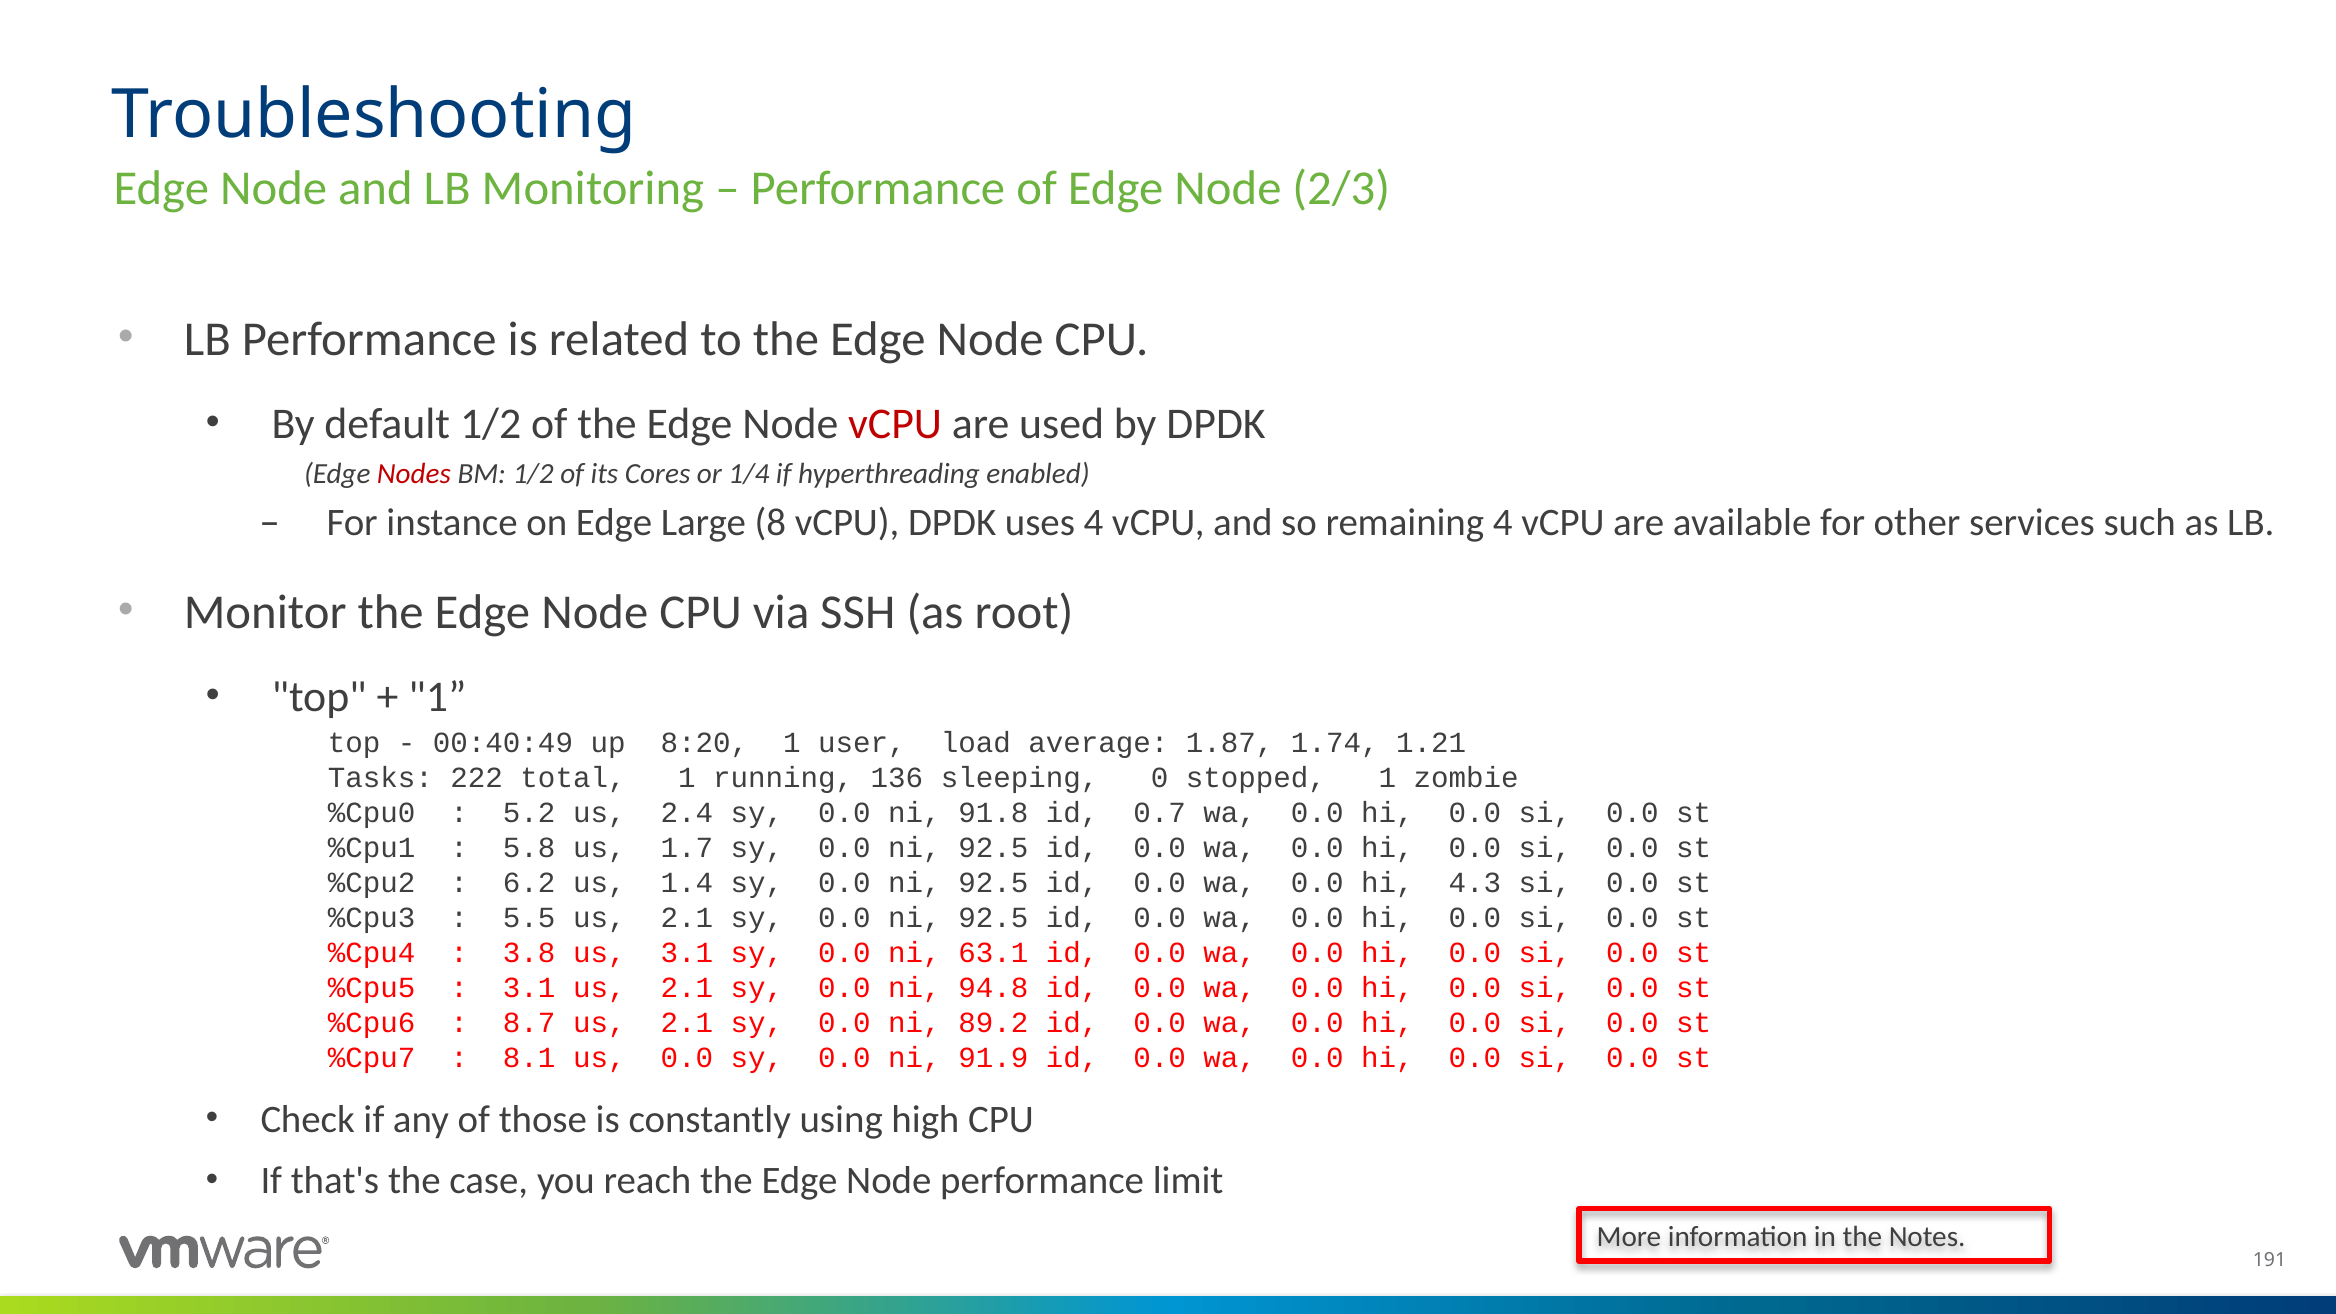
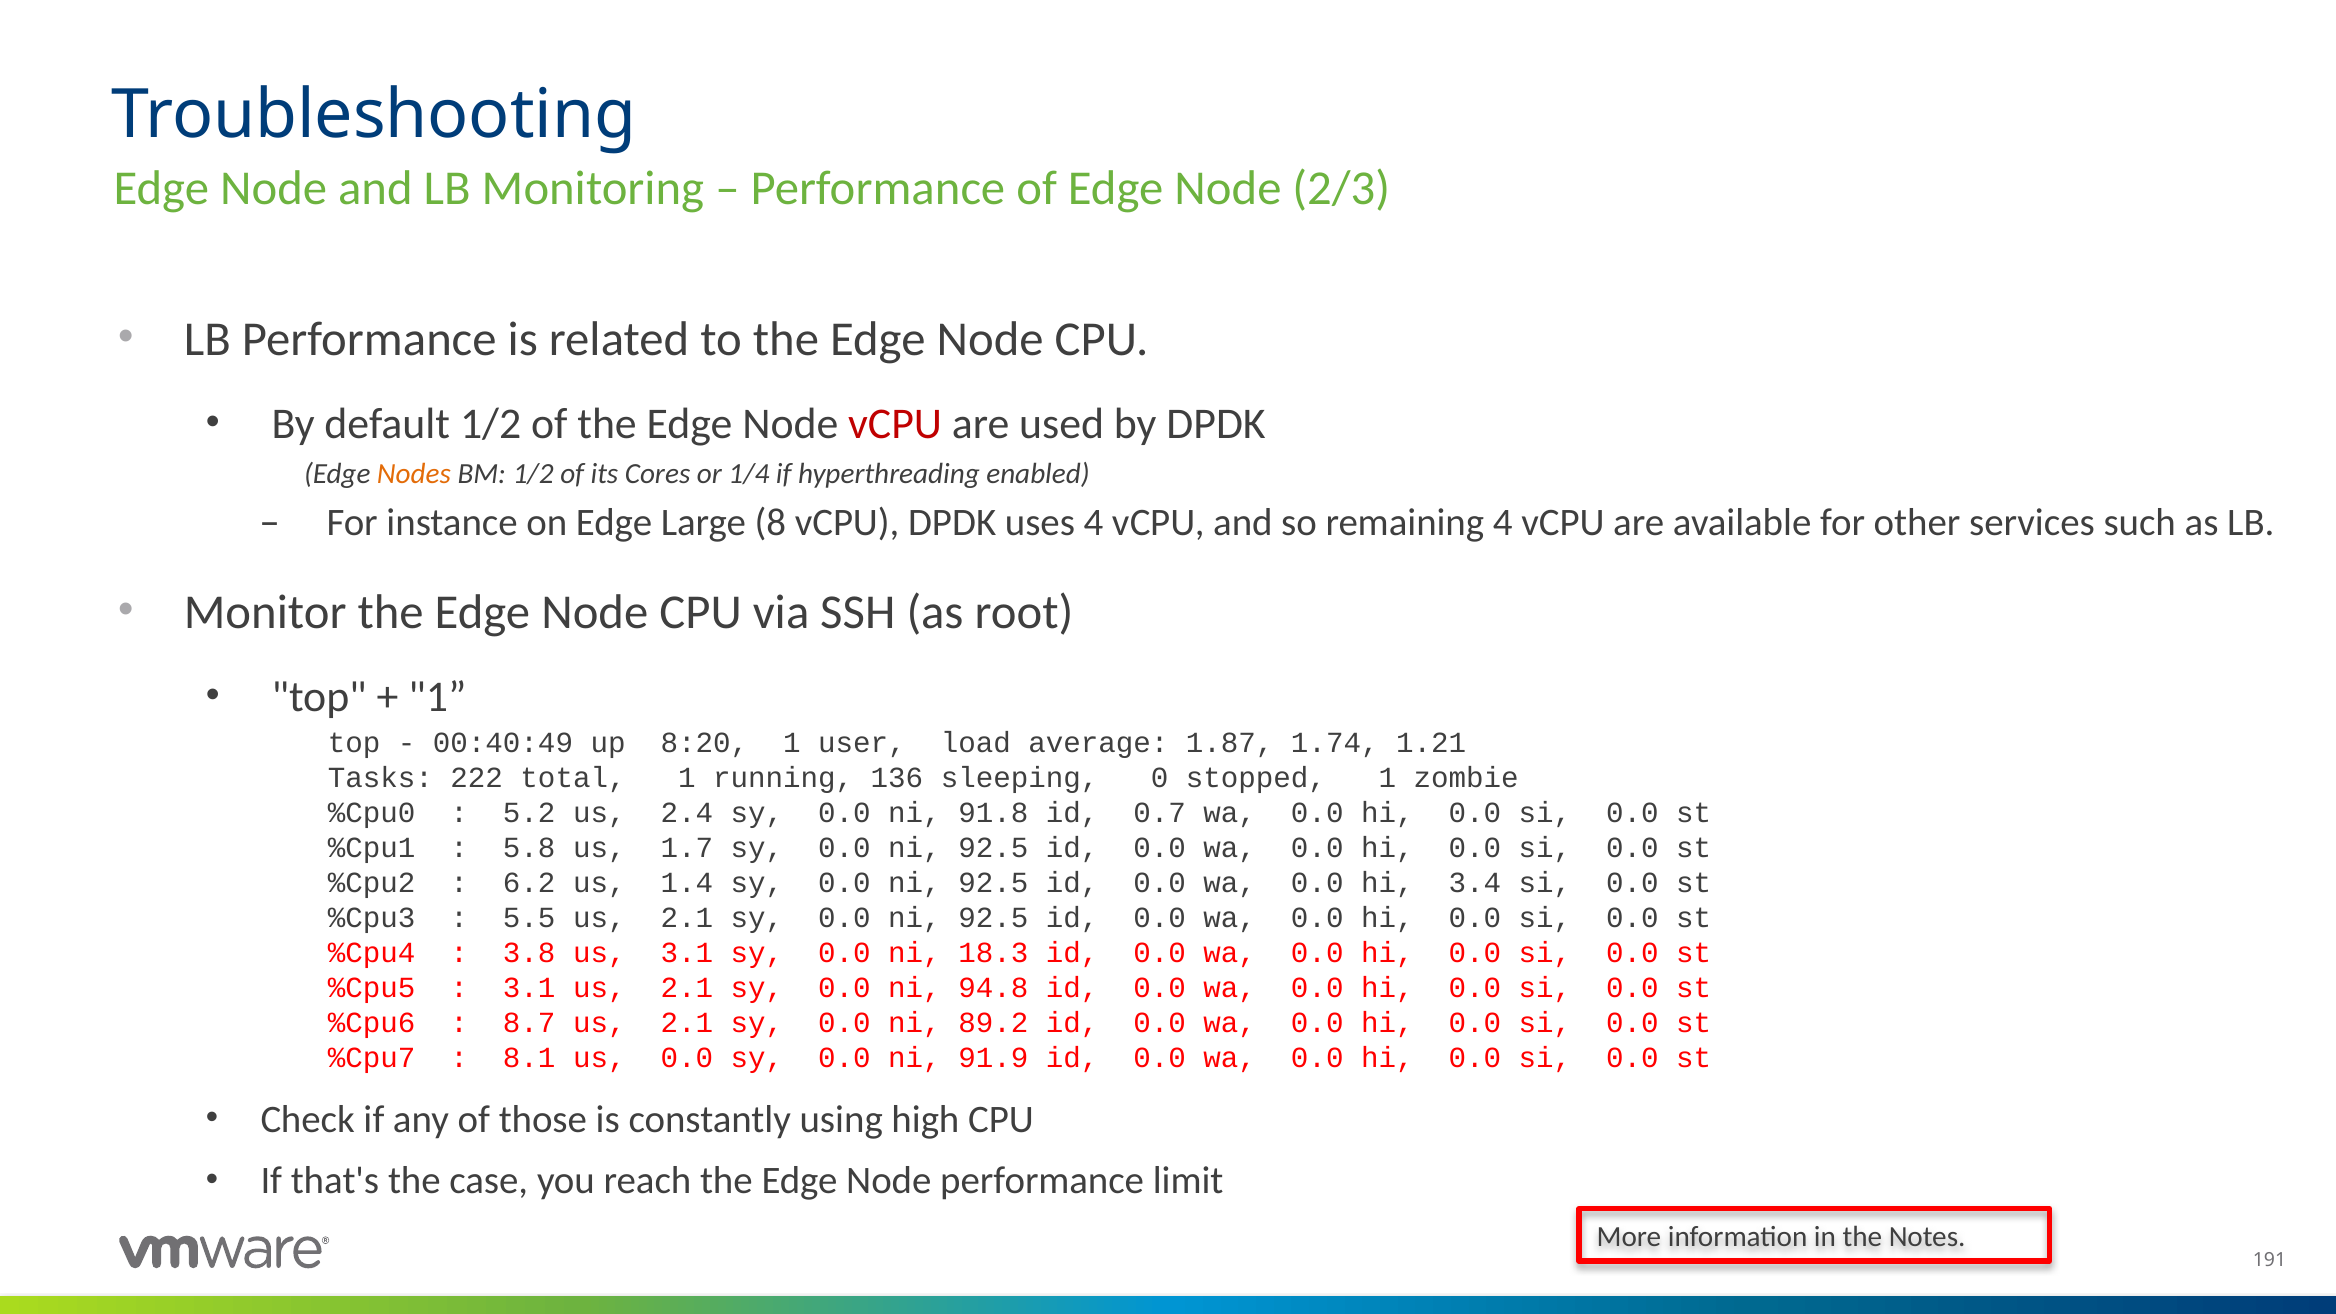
Nodes colour: red -> orange (414, 474)
4.3: 4.3 -> 3.4 (1475, 883)
63.1: 63.1 -> 18.3 (993, 953)
